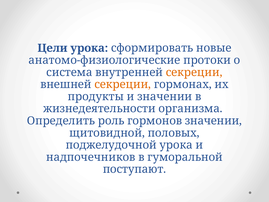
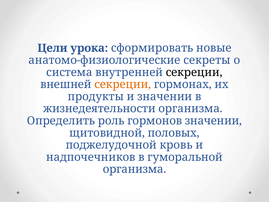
протоки: протоки -> секреты (207, 60)
секреции colour: orange -> black (194, 72)
поджелудочной урока: урока -> кровь (176, 145)
поступают: поступают -> организма (135, 169)
